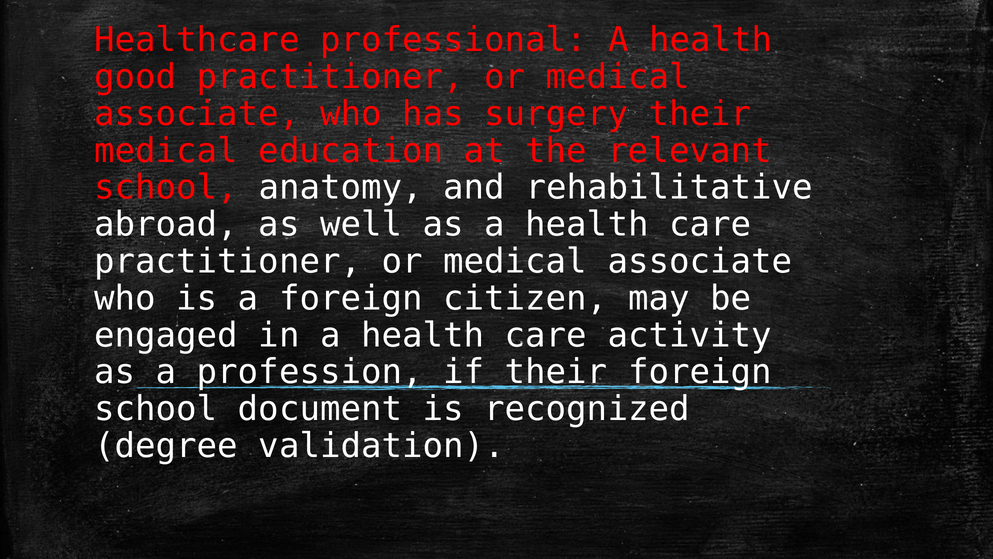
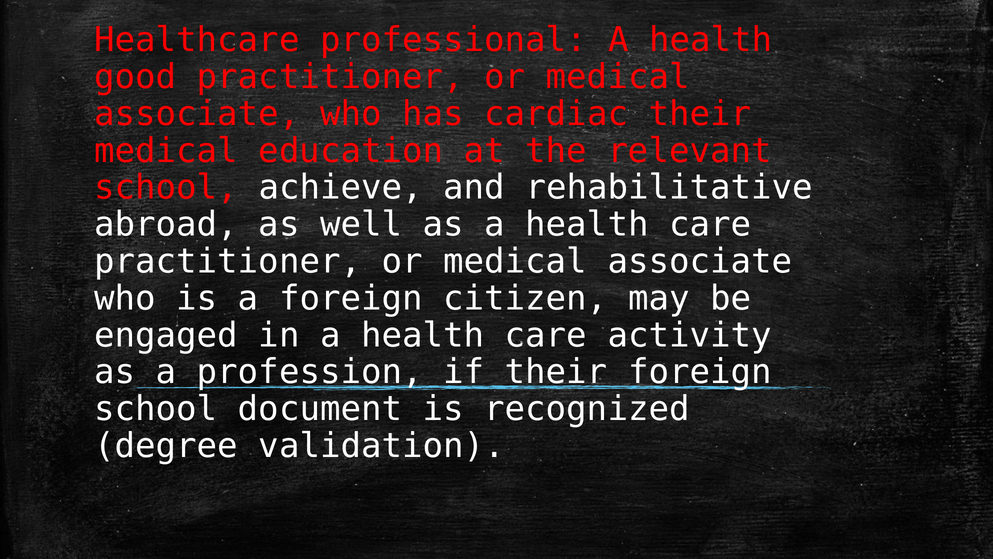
surgery: surgery -> cardiac (556, 114)
anatomy: anatomy -> achieve (341, 188)
